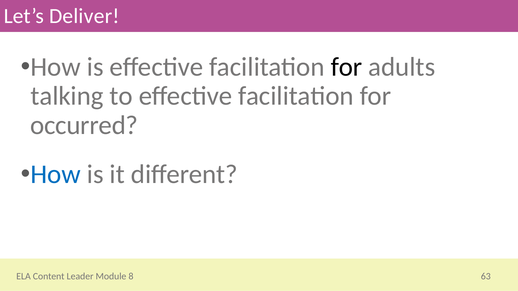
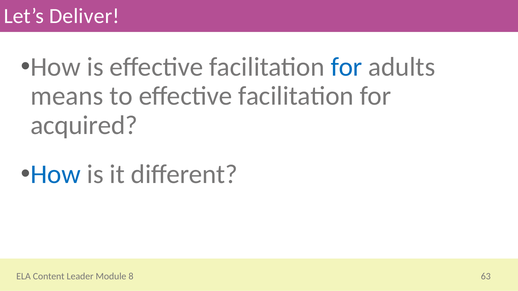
for colour: black -> blue (347, 67)
talking: talking -> means (67, 96)
occurred: occurred -> acquired (84, 125)
